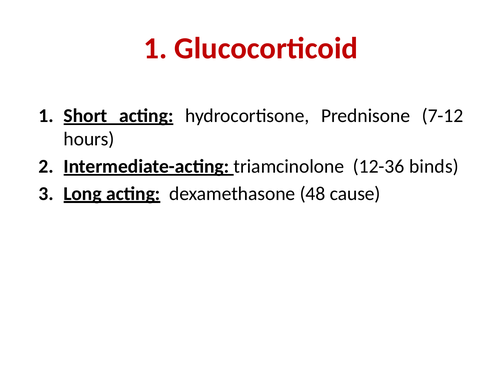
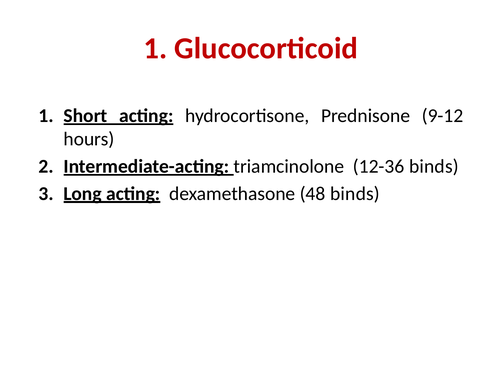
7-12: 7-12 -> 9-12 (443, 116)
48 cause: cause -> binds (355, 194)
